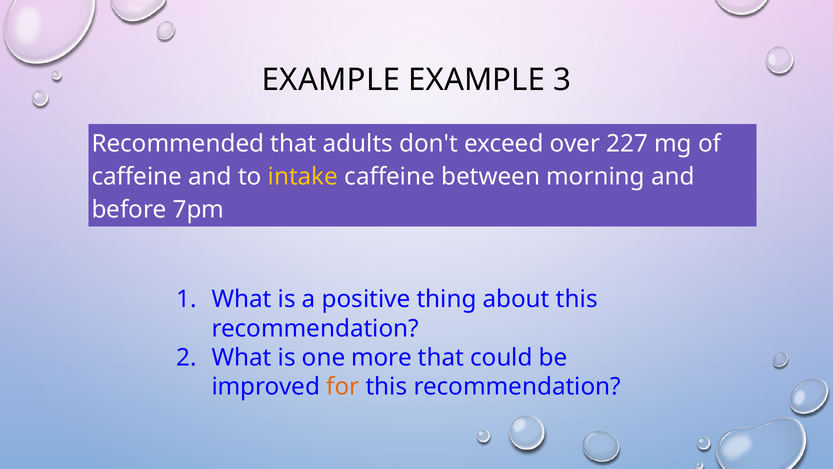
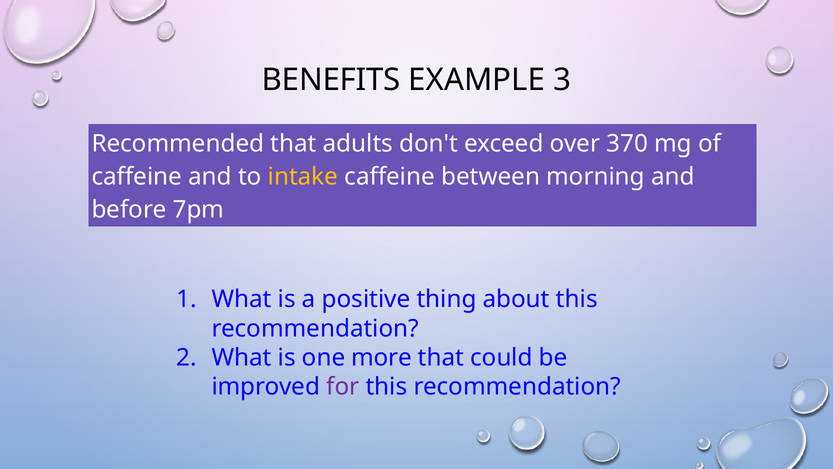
EXAMPLE: EXAMPLE -> BENEFITS (331, 80)
227: 227 -> 370 (627, 143)
for colour: orange -> purple (343, 387)
